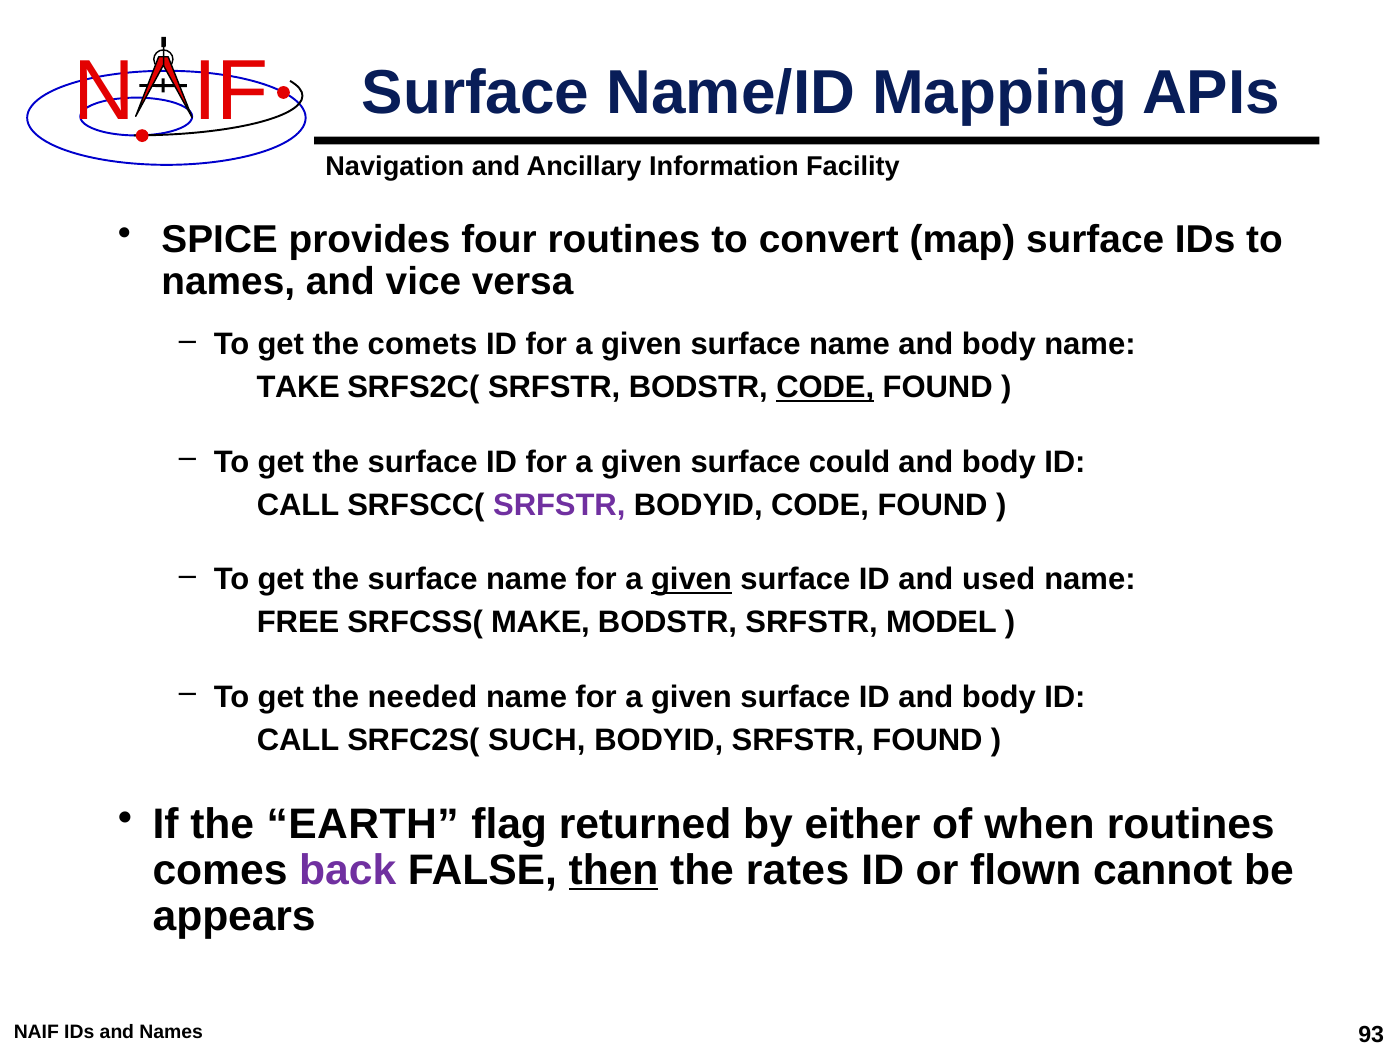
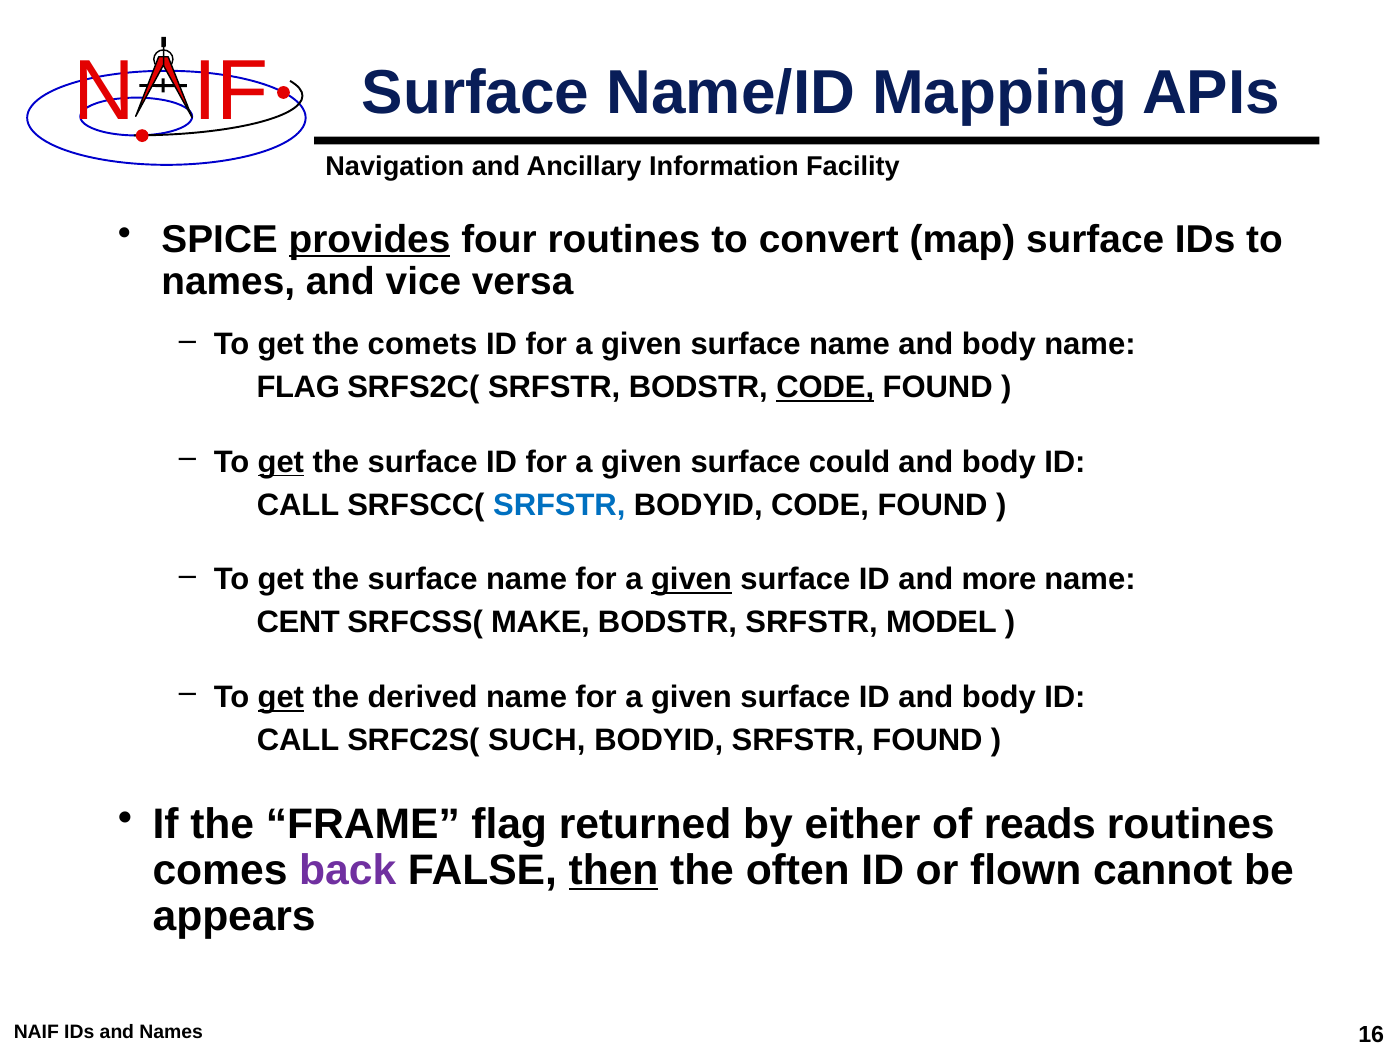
provides underline: none -> present (370, 240)
TAKE: TAKE -> FLAG (298, 387)
get underline: none -> present (281, 462)
SRFSTR colour: purple -> blue (559, 505)
used: used -> more (999, 580)
FREE: FREE -> CENT (298, 623)
get underline: none -> present (281, 697)
needed: needed -> derived (423, 697)
EARTH: EARTH -> FRAME (363, 825)
when: when -> reads (1040, 825)
rates: rates -> often (798, 871)
93: 93 -> 16 (1371, 1035)
